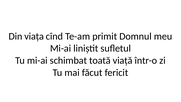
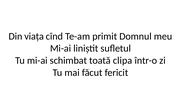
viață: viață -> clipa (123, 60)
